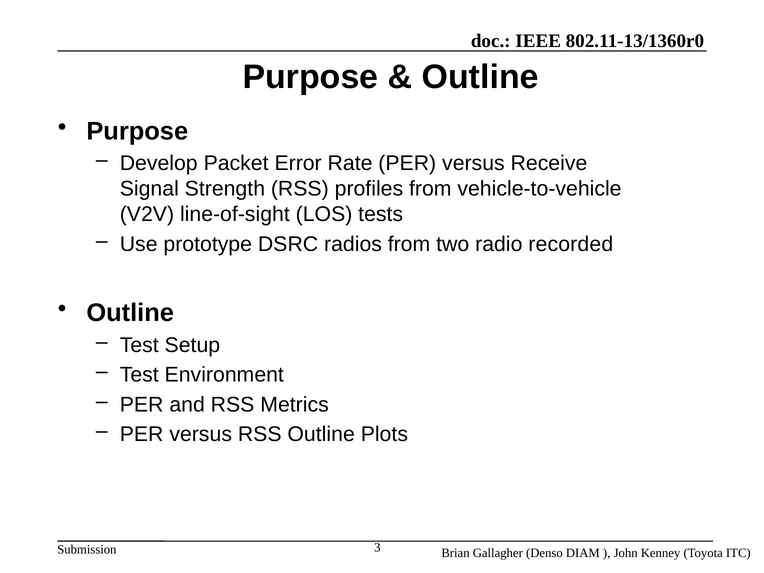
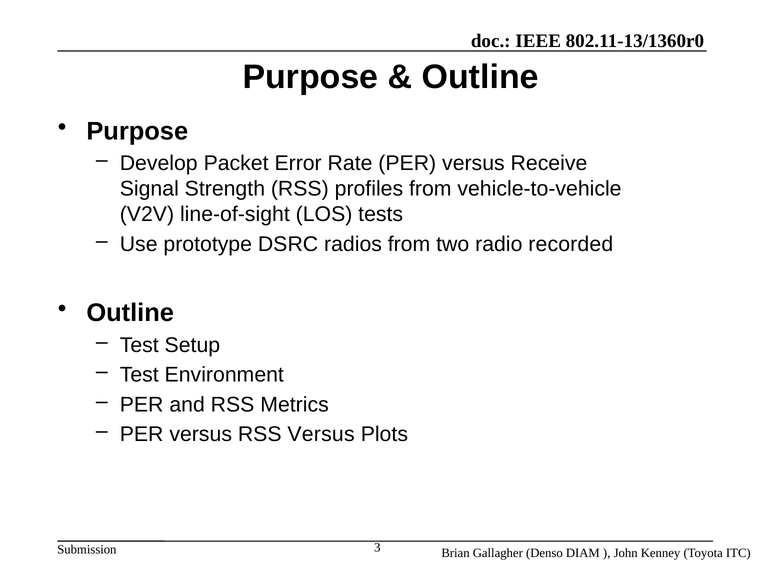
RSS Outline: Outline -> Versus (321, 434)
